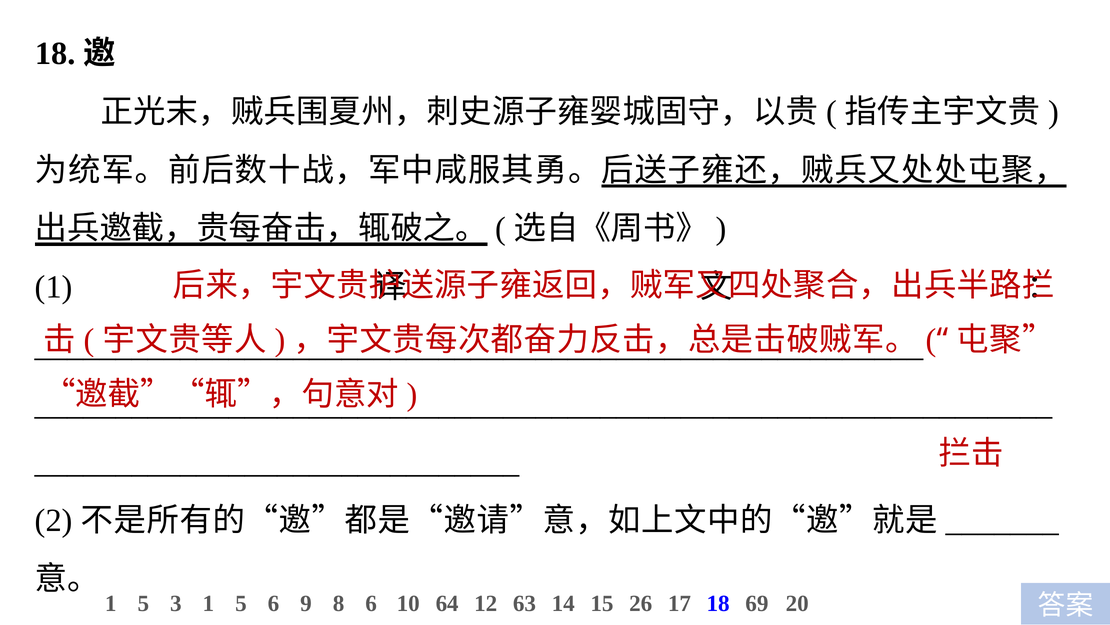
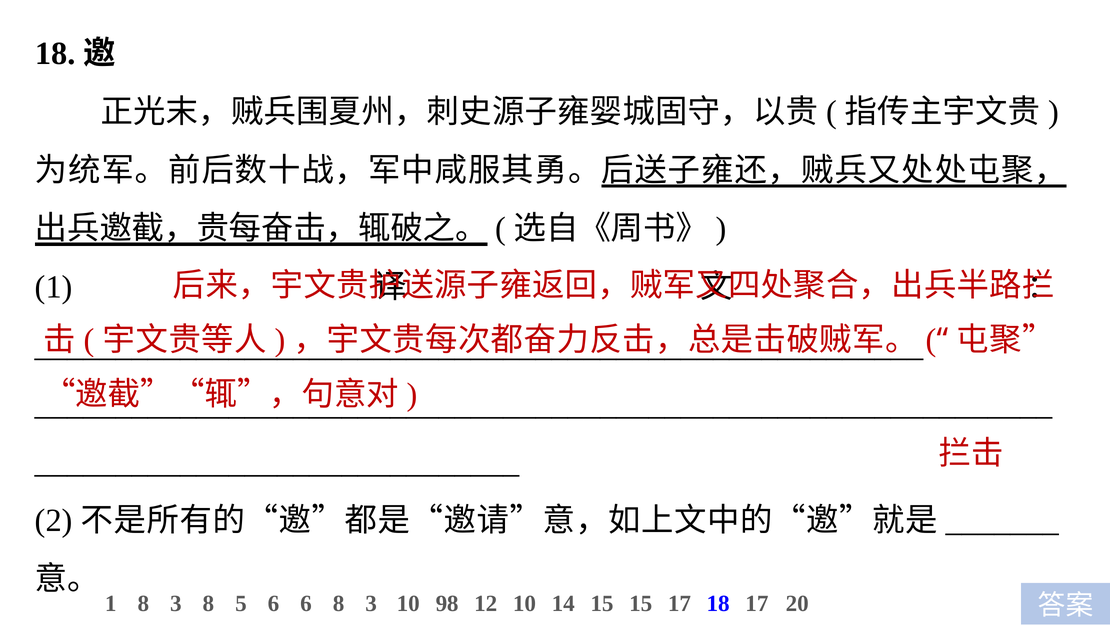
5: 5 -> 8 (143, 603)
3 1: 1 -> 8 (208, 603)
6 9: 9 -> 6 (306, 603)
6: 6 -> 3 (371, 603)
64: 64 -> 98 (447, 603)
12 63: 63 -> 10 (524, 603)
15 26: 26 -> 15 (641, 603)
18 69: 69 -> 17 (757, 603)
